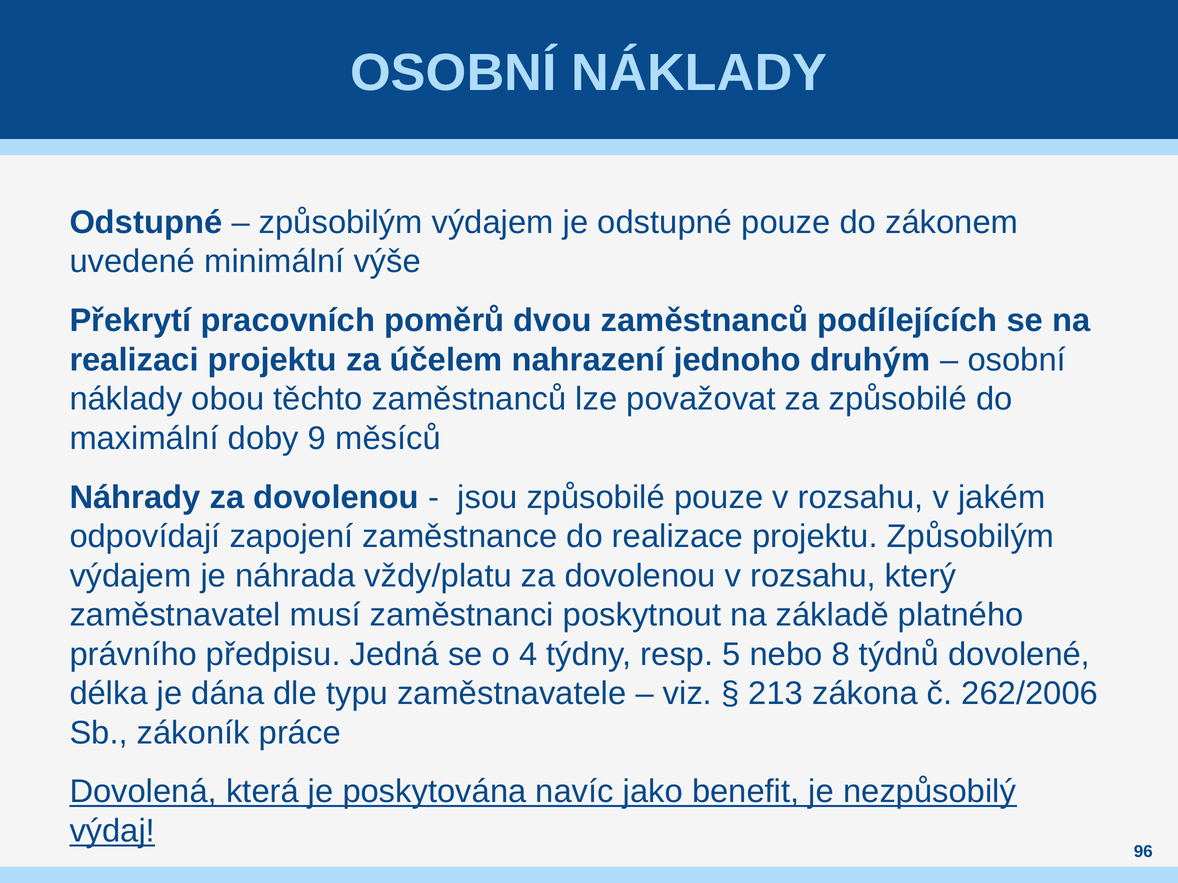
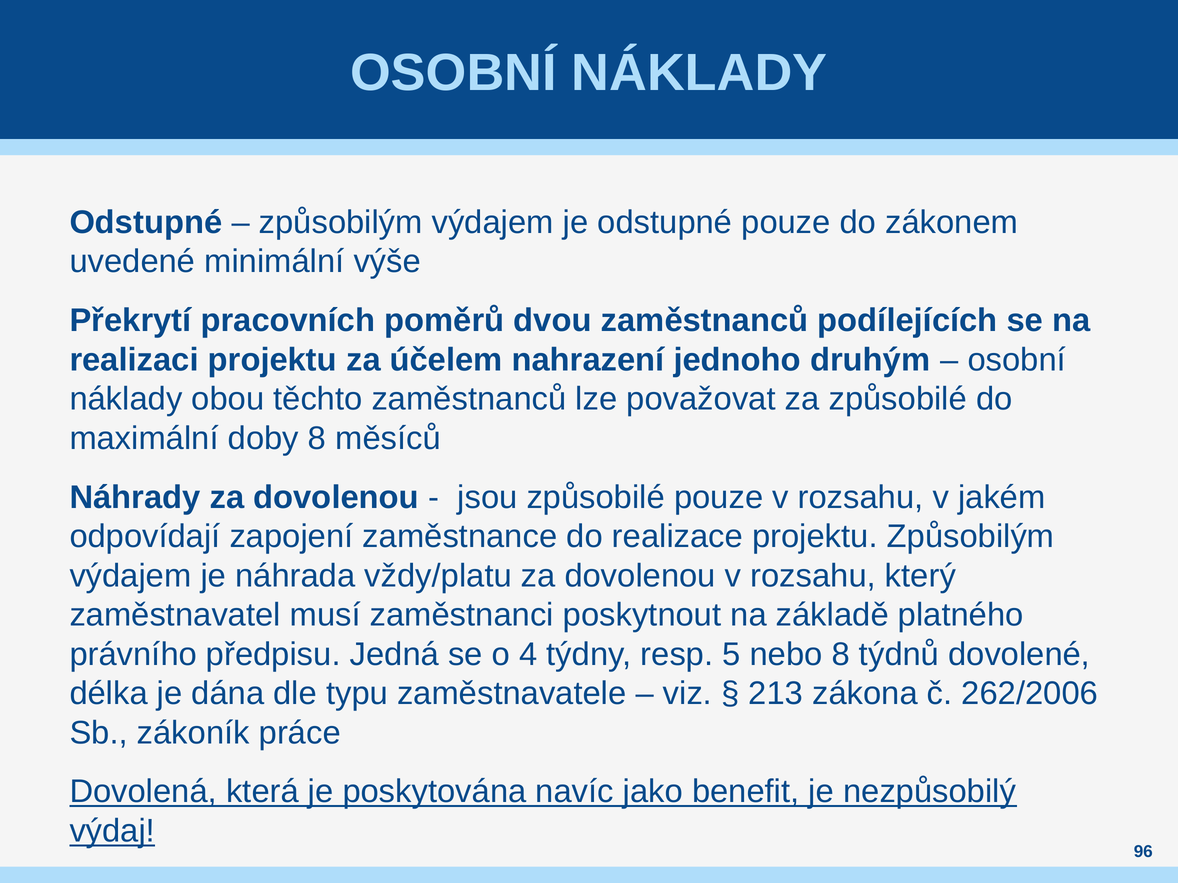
doby 9: 9 -> 8 (317, 439)
